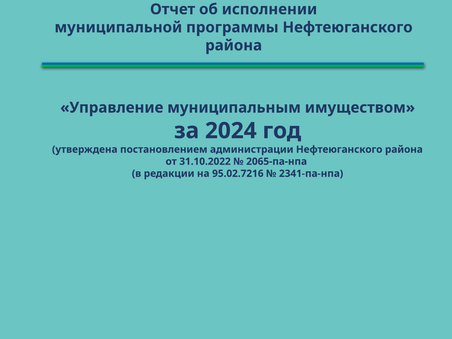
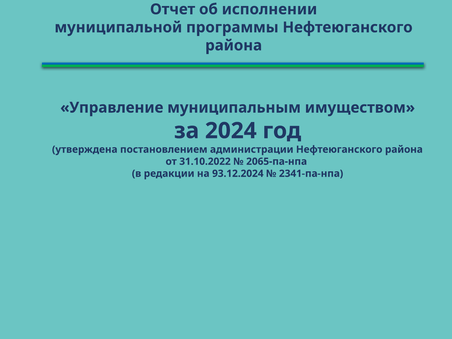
95.02.7216: 95.02.7216 -> 93.12.2024 (238, 174)
